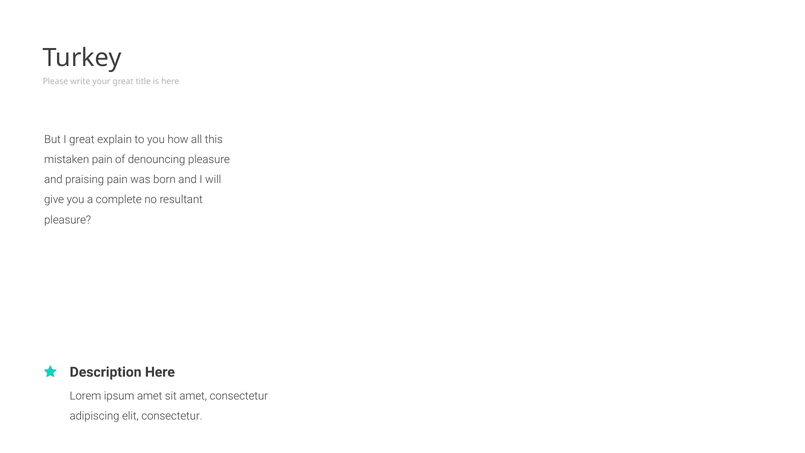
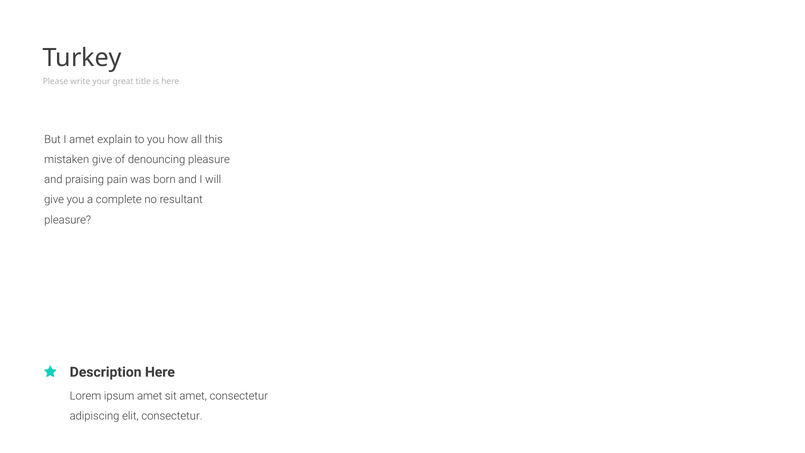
I great: great -> amet (82, 139)
mistaken pain: pain -> give (102, 159)
